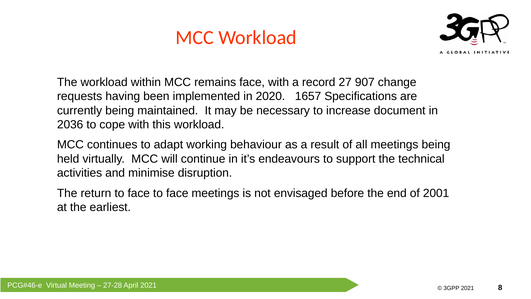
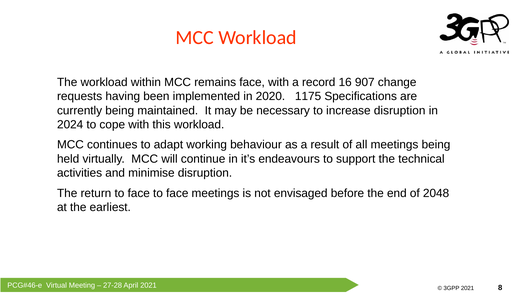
27: 27 -> 16 (345, 82)
1657: 1657 -> 1175 (308, 96)
increase document: document -> disruption (400, 110)
2036: 2036 -> 2024 (70, 125)
2001: 2001 -> 2048 (436, 193)
